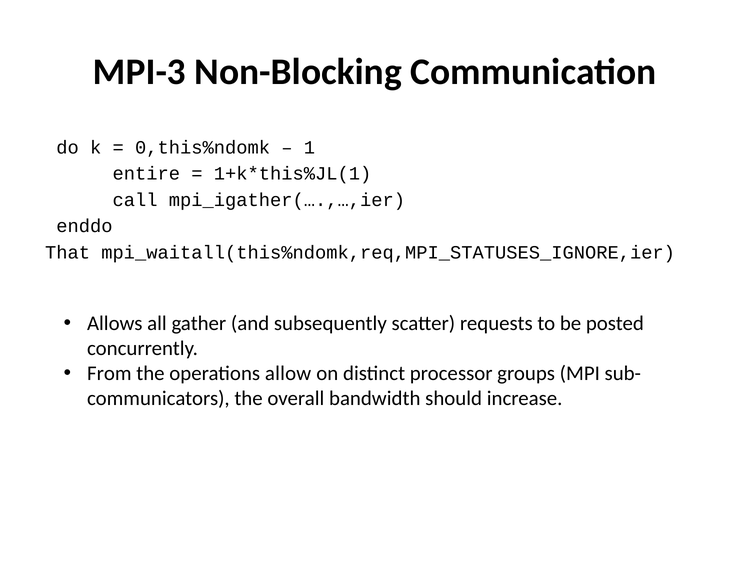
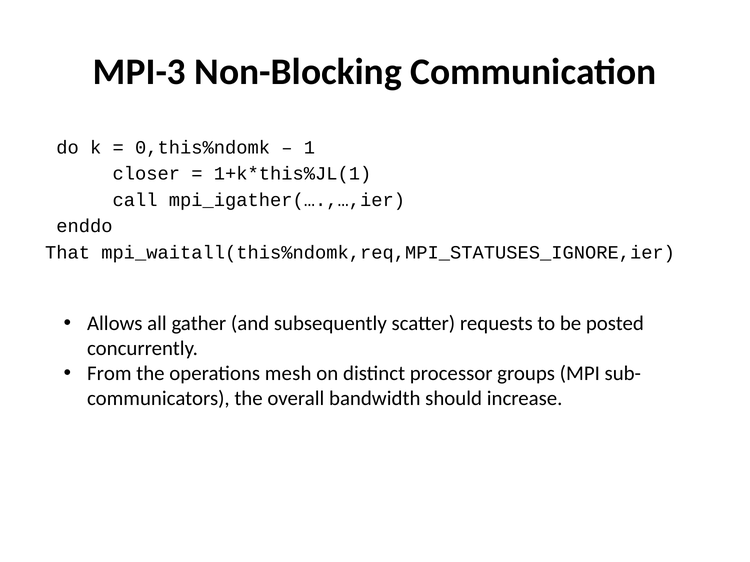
entire: entire -> closer (146, 174)
allow: allow -> mesh (288, 374)
